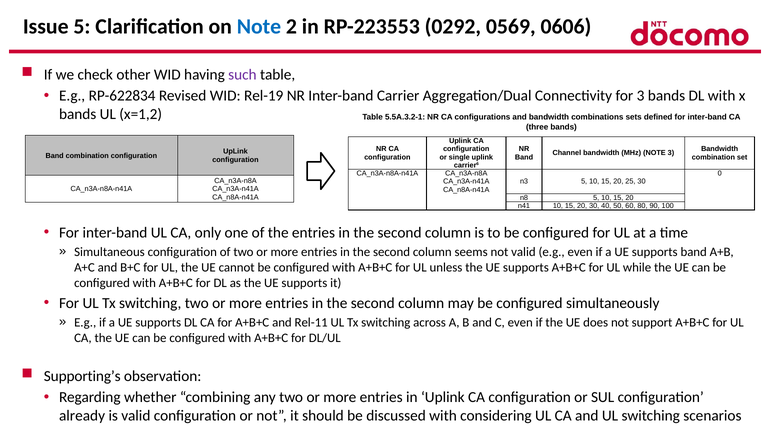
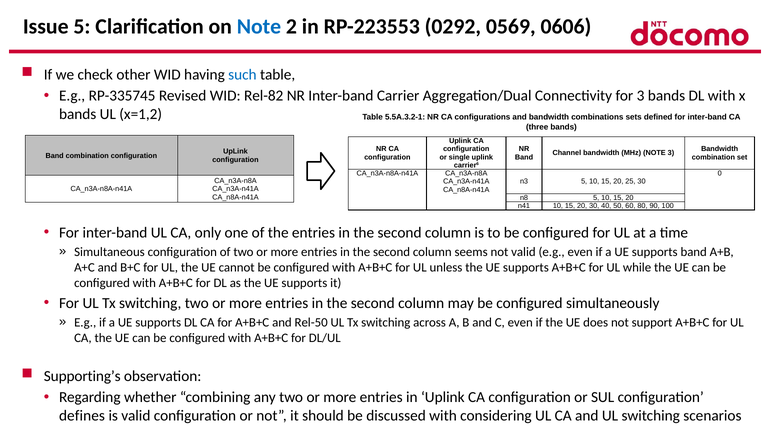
such colour: purple -> blue (242, 74)
RP-622834: RP-622834 -> RP-335745 (122, 96)
Rel-19: Rel-19 -> Rel-82 (264, 96)
Rel-11: Rel-11 -> Rel-50 (311, 322)
already: already -> defines (82, 416)
